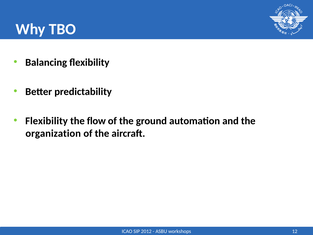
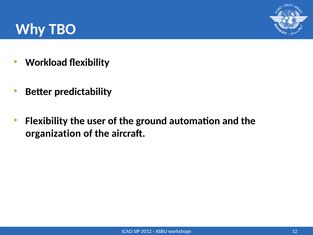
Balancing: Balancing -> Workload (46, 62)
flow: flow -> user (96, 121)
